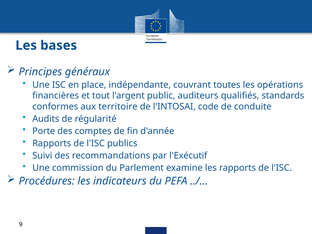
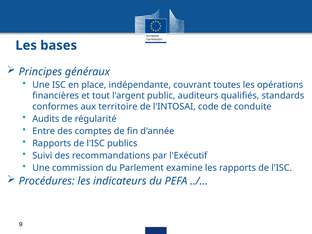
Porte: Porte -> Entre (44, 131)
